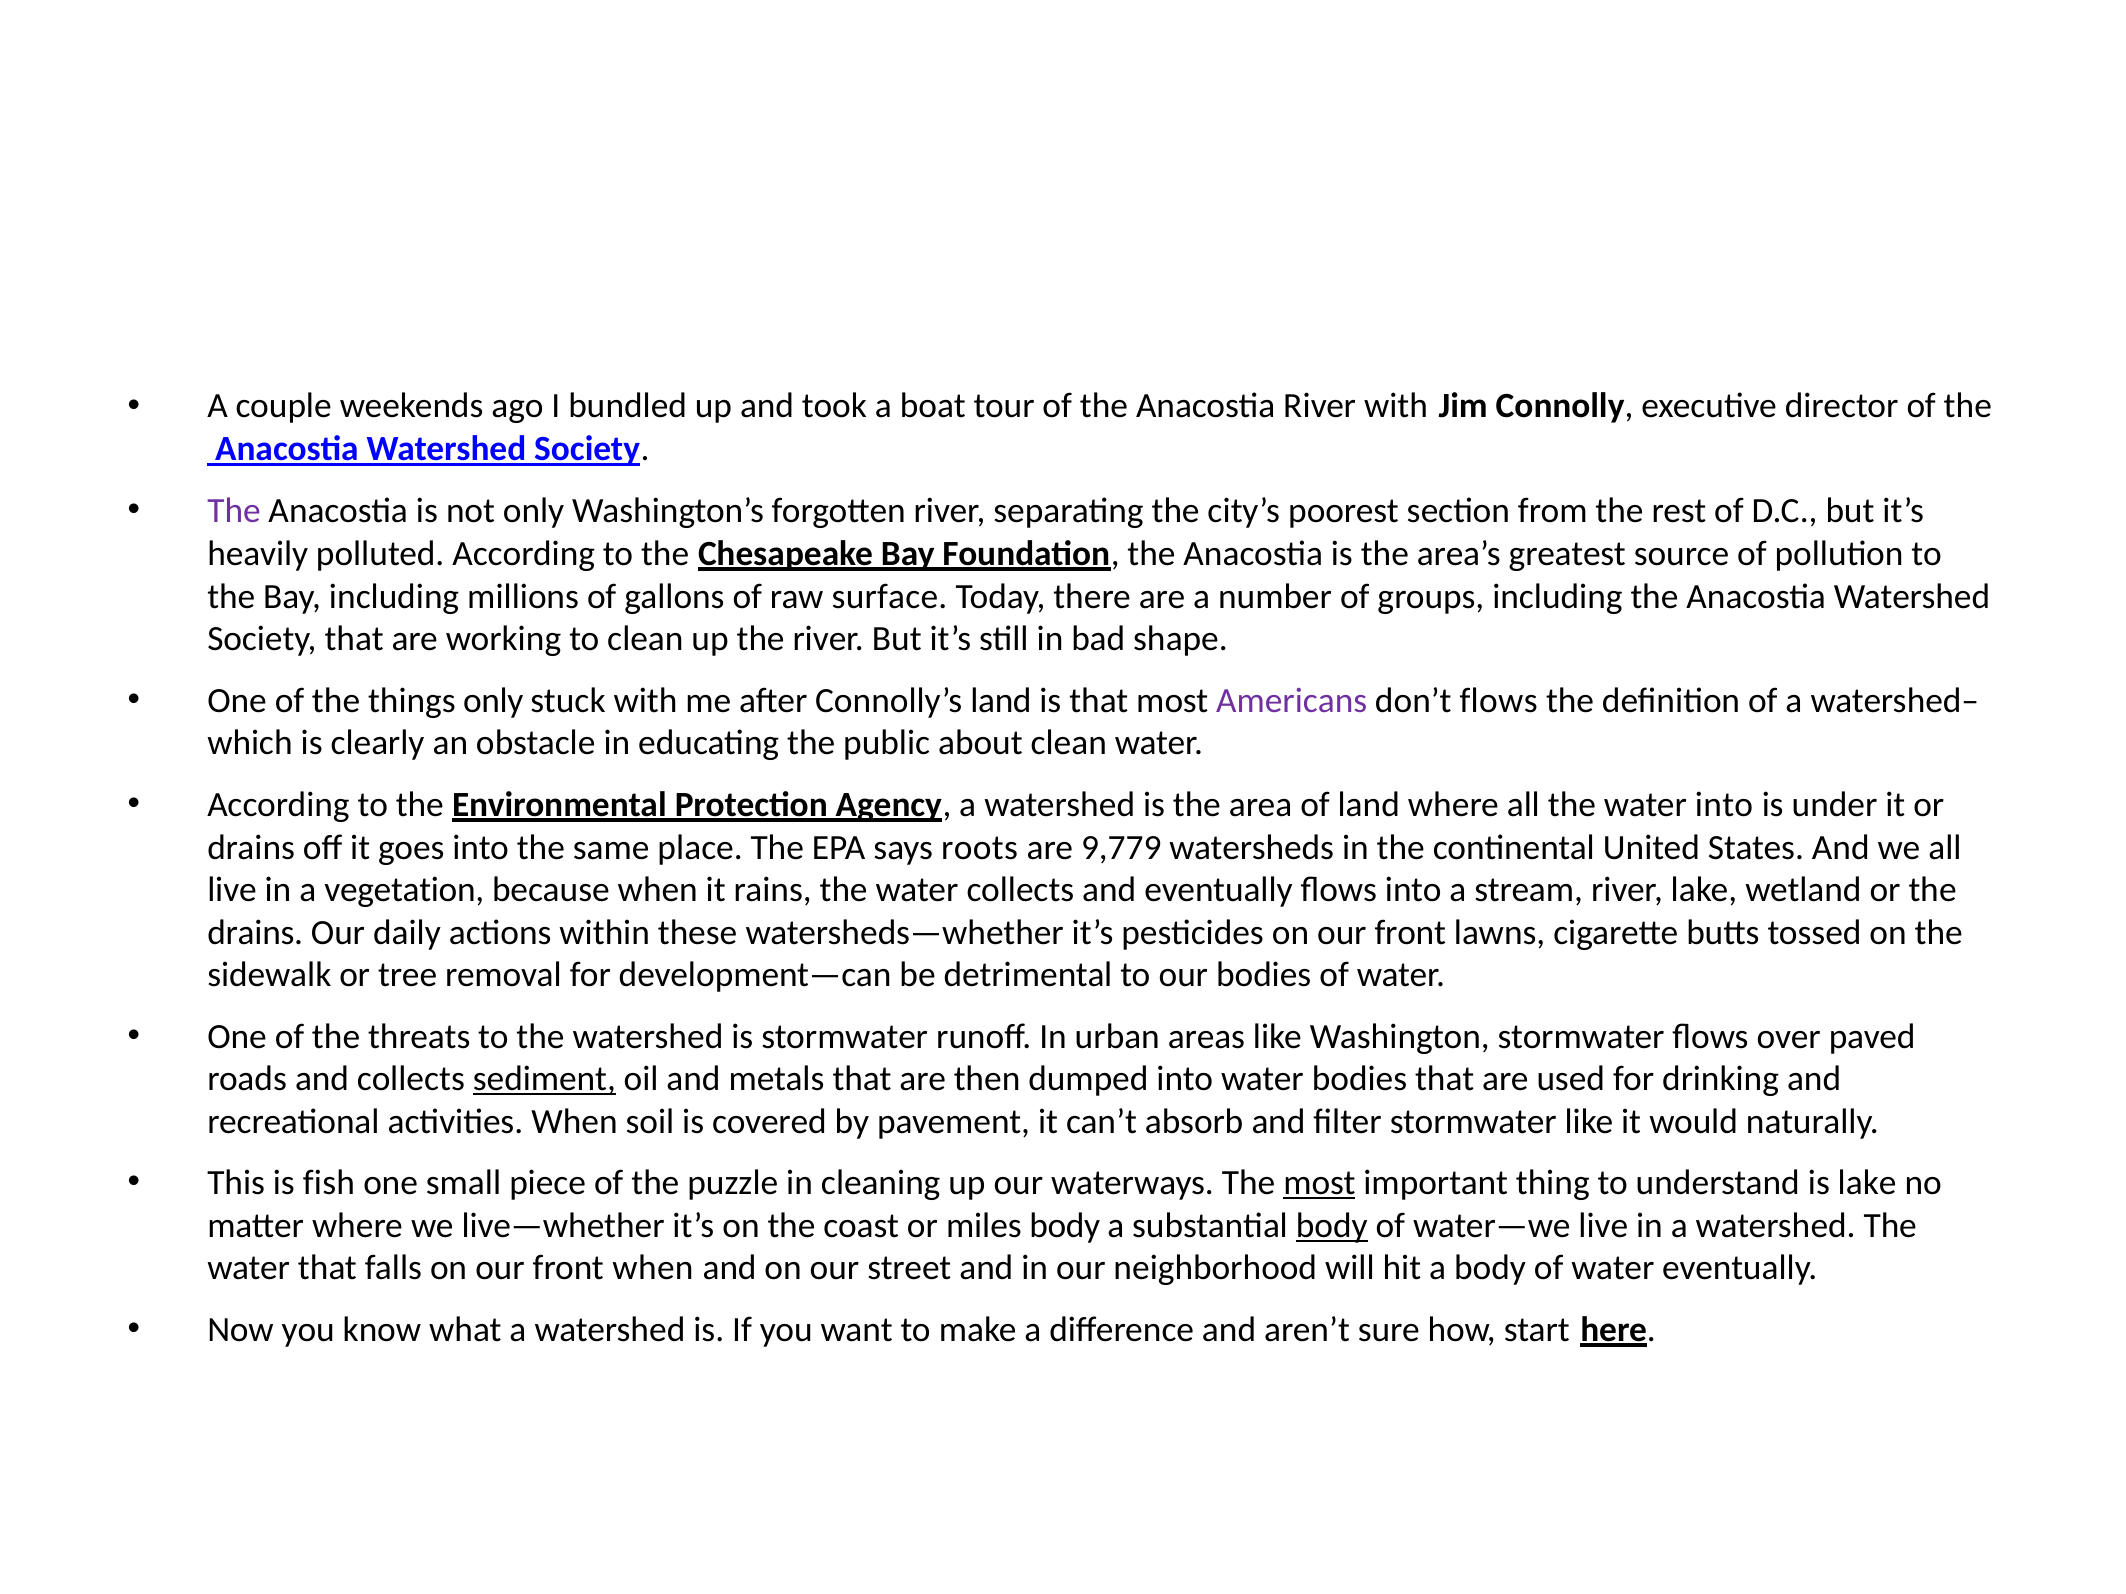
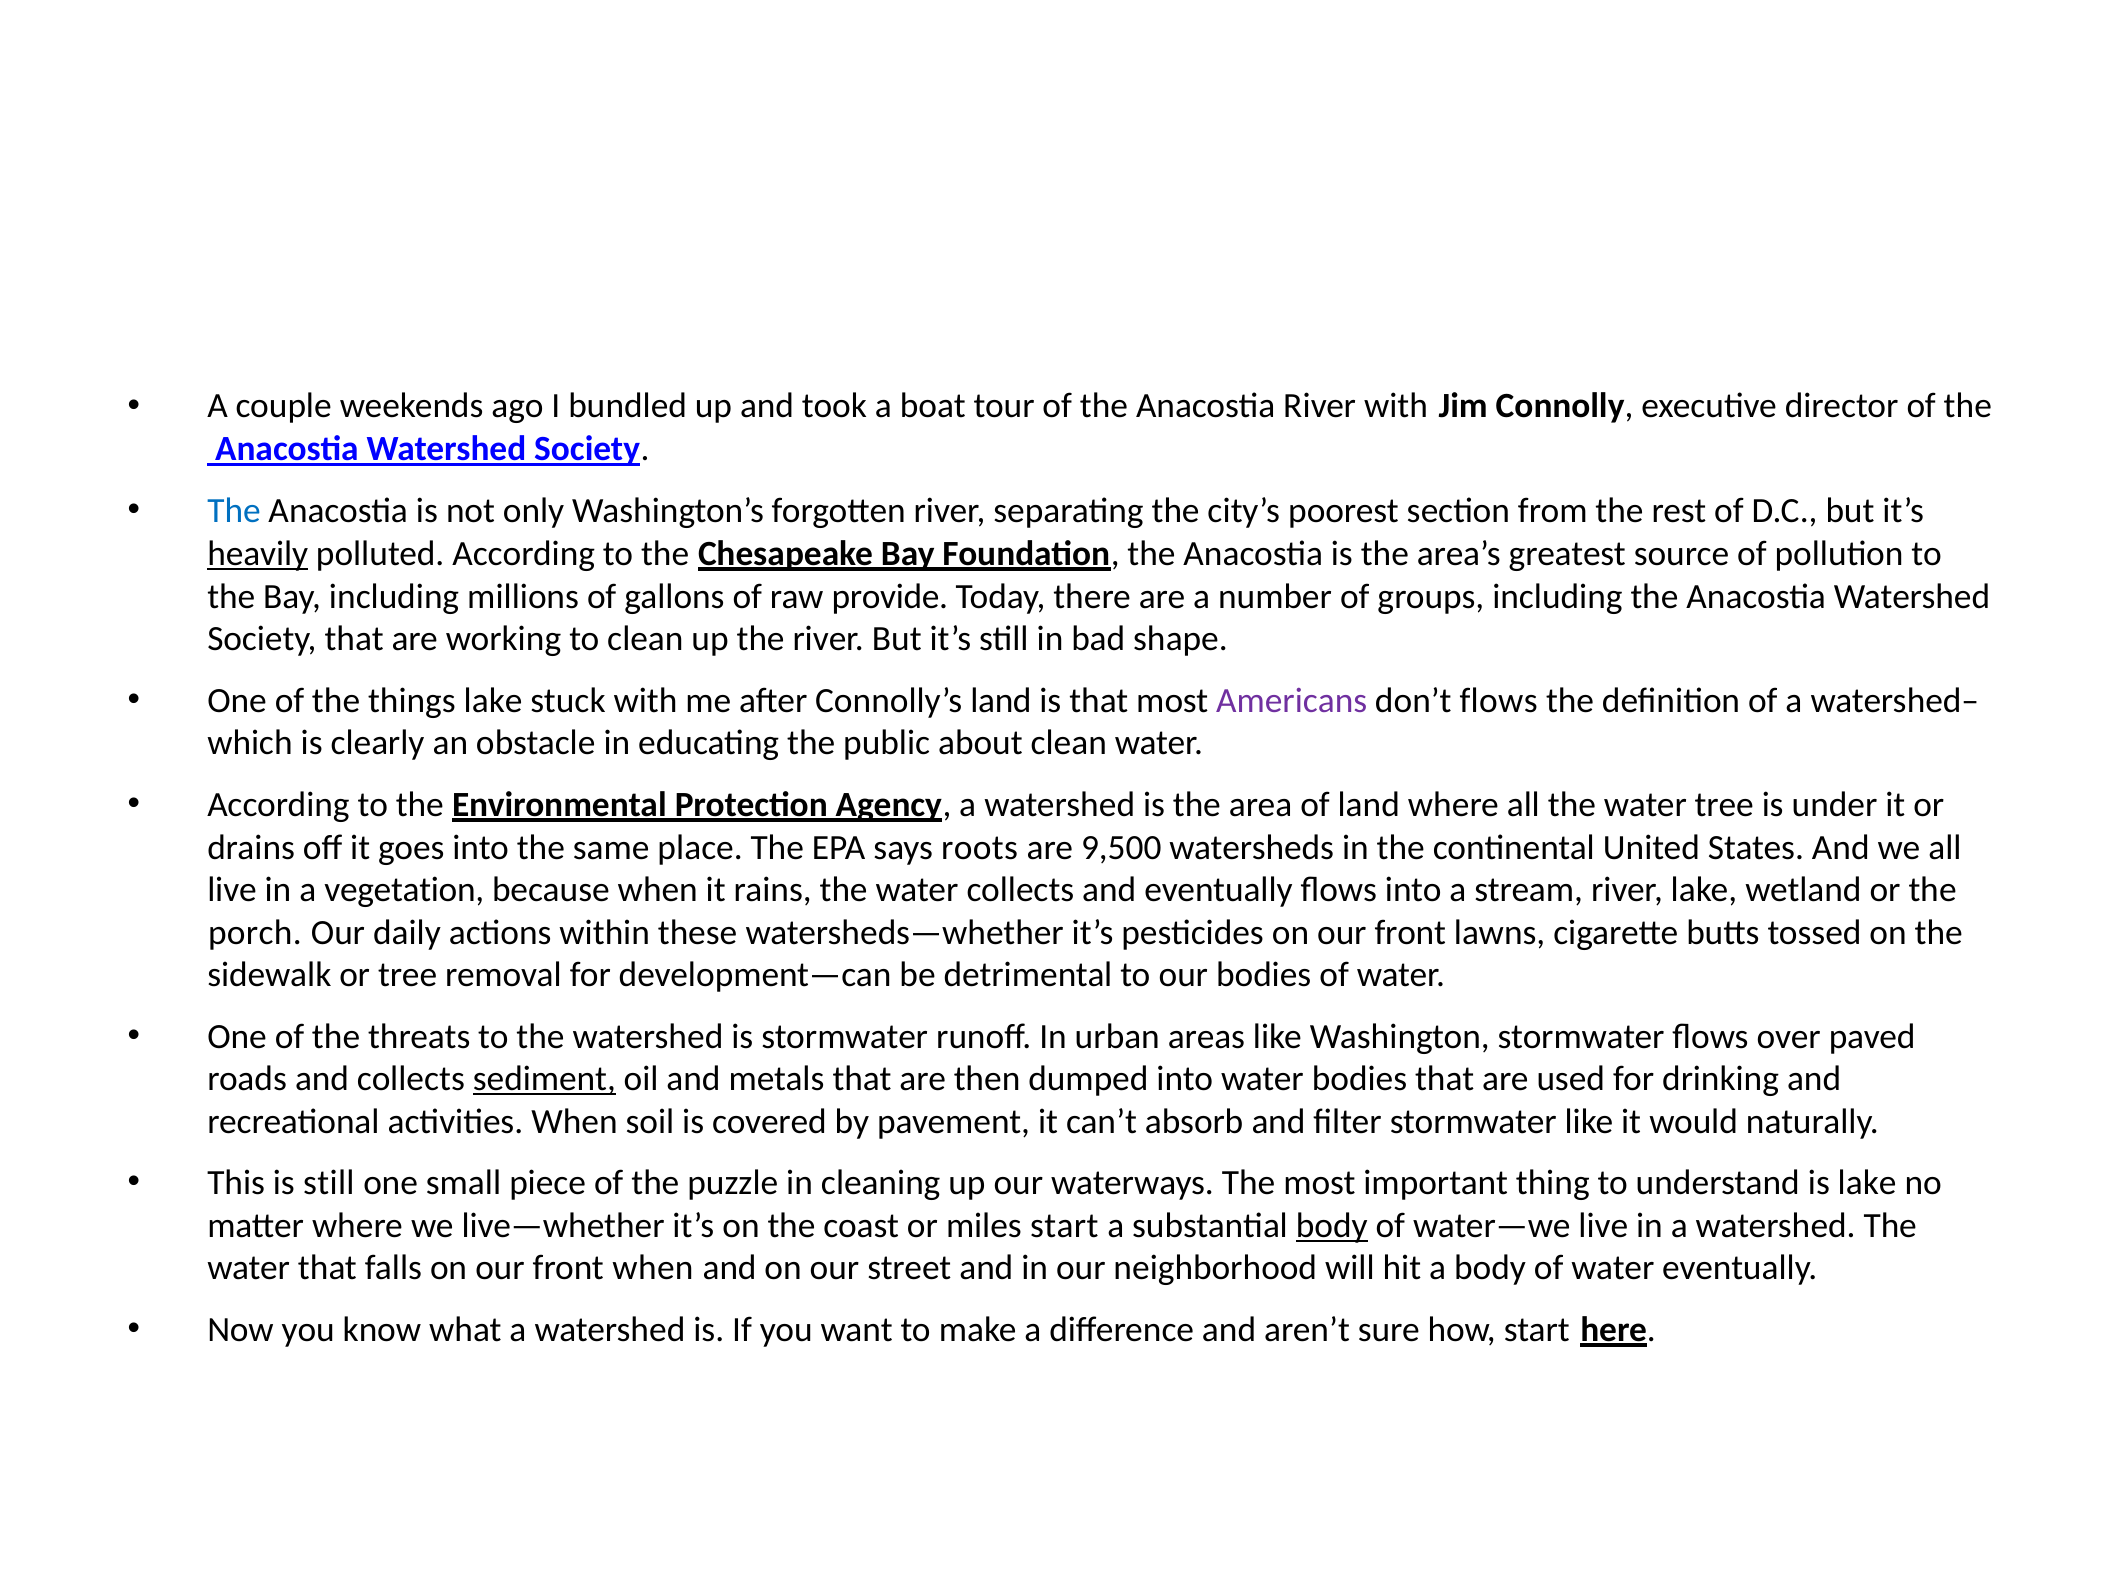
The colour: purple -> blue (234, 511)
heavily underline: none -> present (258, 554)
surface: surface -> provide (890, 597)
things only: only -> lake (493, 701)
water into: into -> tree (1724, 805)
9,779: 9,779 -> 9,500 (1121, 848)
drains: drains -> porch (255, 933)
is fish: fish -> still (329, 1183)
most underline: present -> none (1319, 1183)
miles body: body -> start (1064, 1226)
